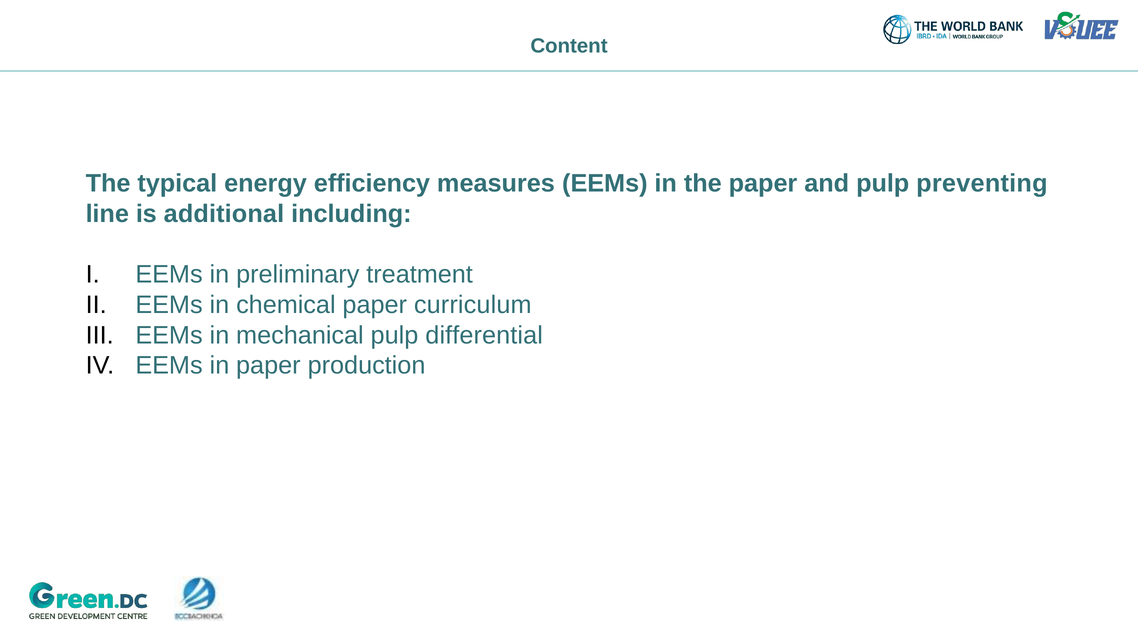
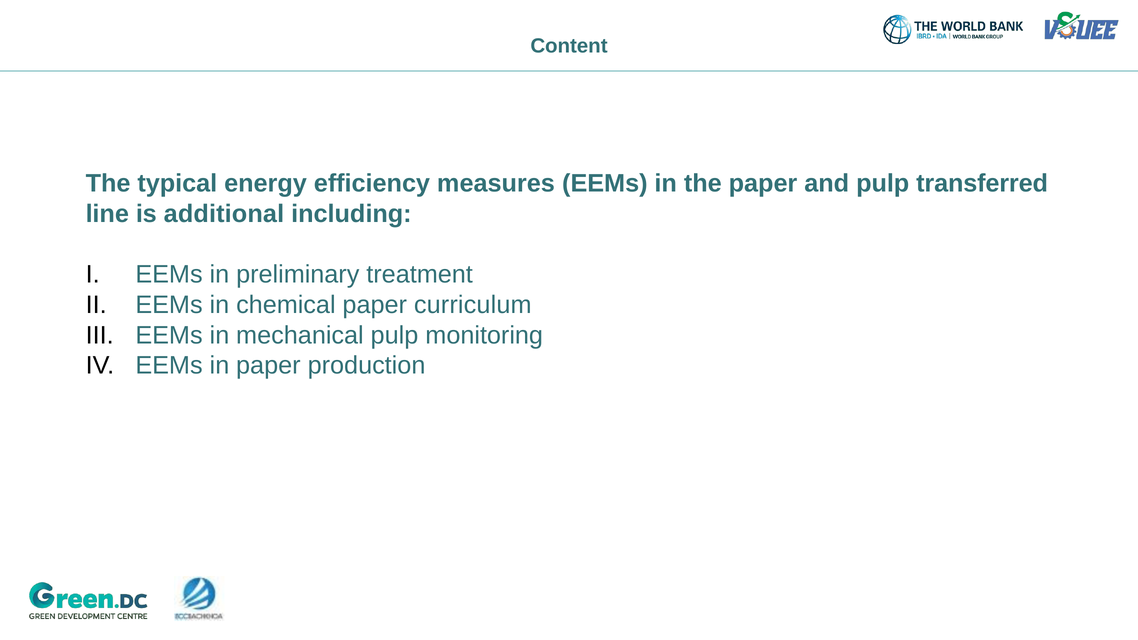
preventing: preventing -> transferred (982, 184)
differential: differential -> monitoring (484, 335)
